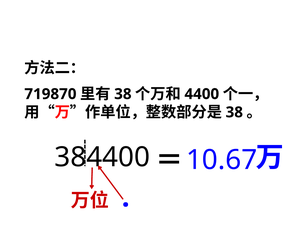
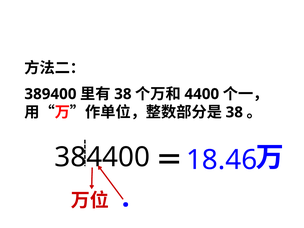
719870: 719870 -> 389400 (50, 94)
10.67: 10.67 -> 18.46 (222, 160)
